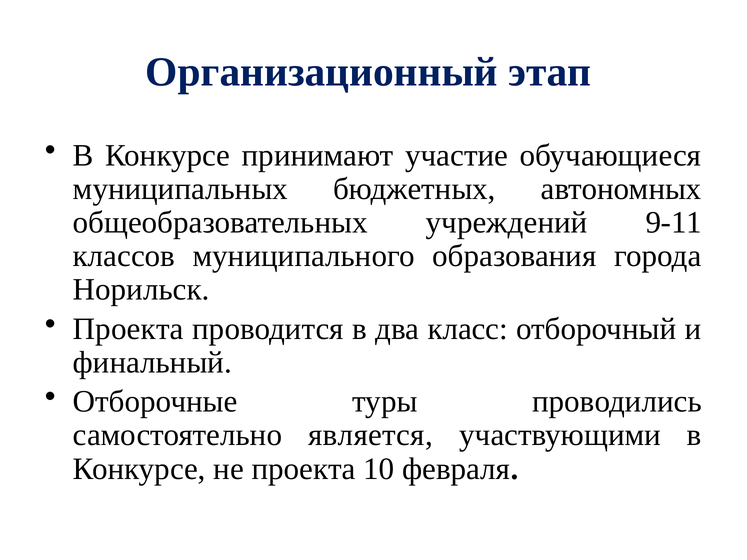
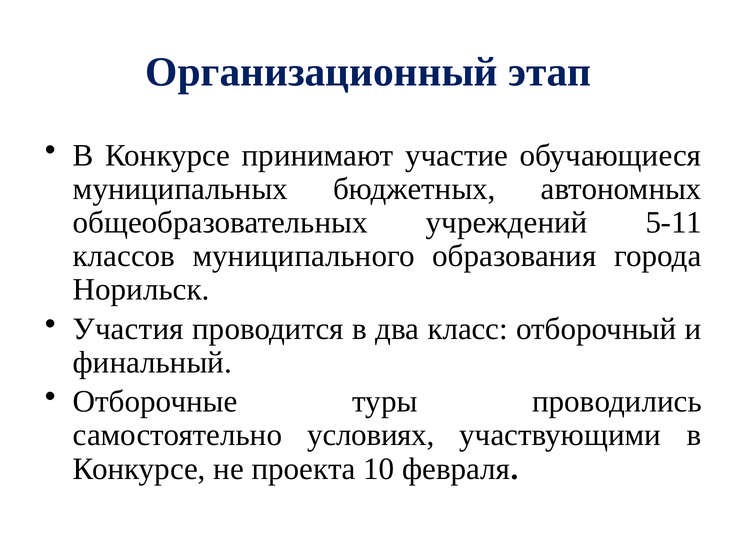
9-11: 9-11 -> 5-11 (674, 223)
Проекта: Проекта -> Участия (128, 329)
является: является -> условиях (371, 435)
